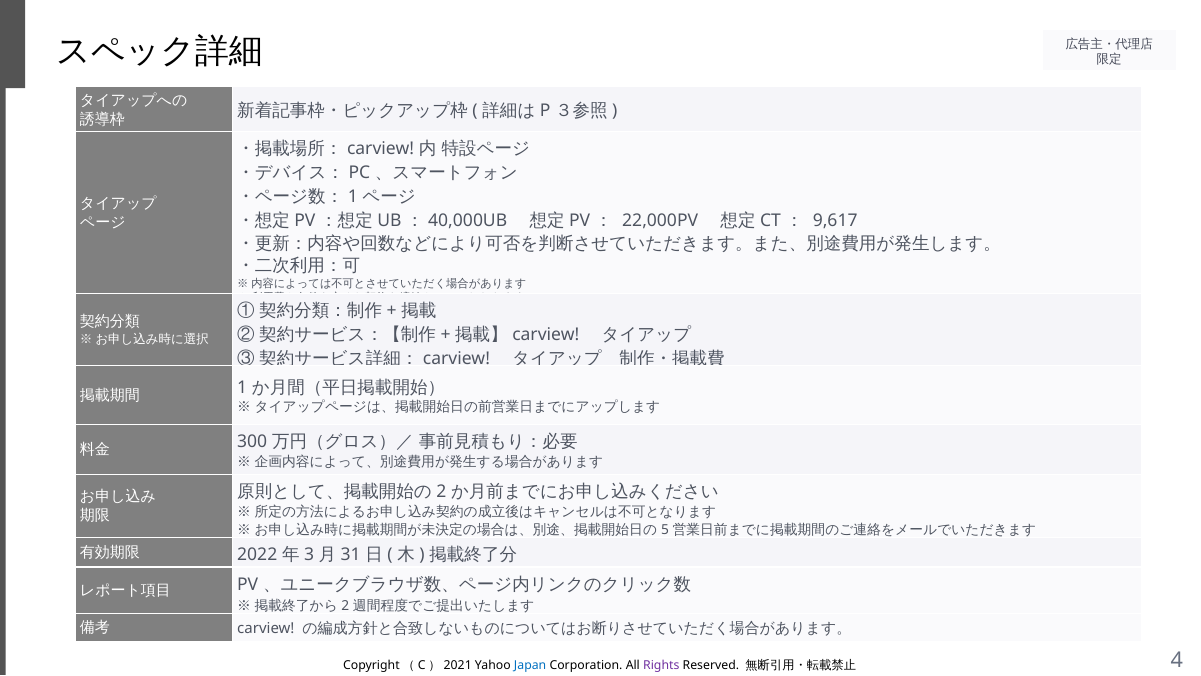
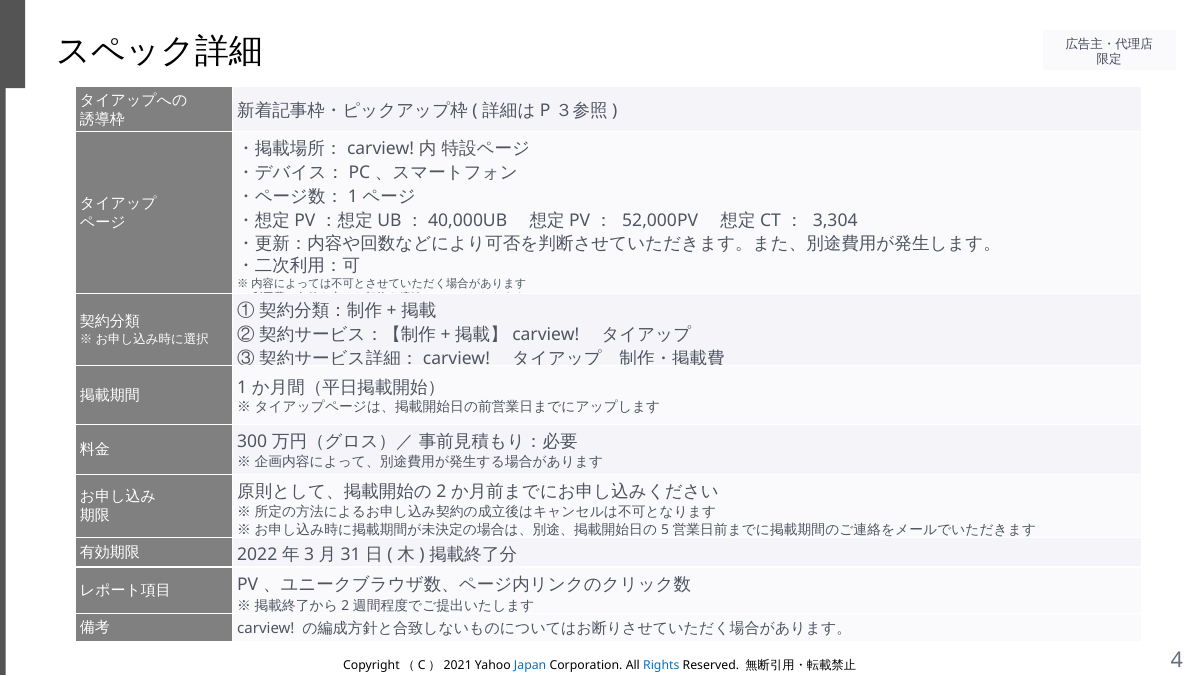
22,000PV: 22,000PV -> 52,000PV (660, 221)
9,617: 9,617 -> 3,304 (835, 221)
Rights colour: purple -> blue (661, 665)
